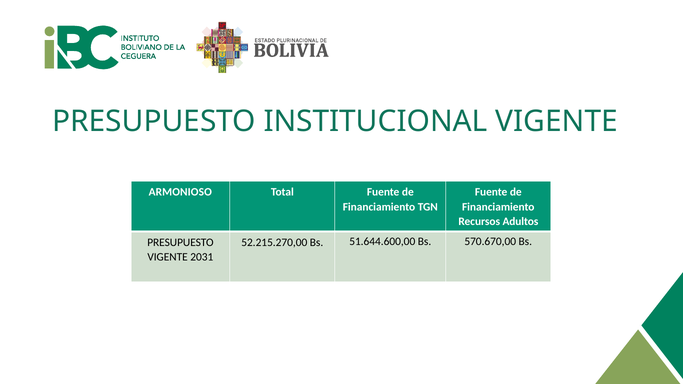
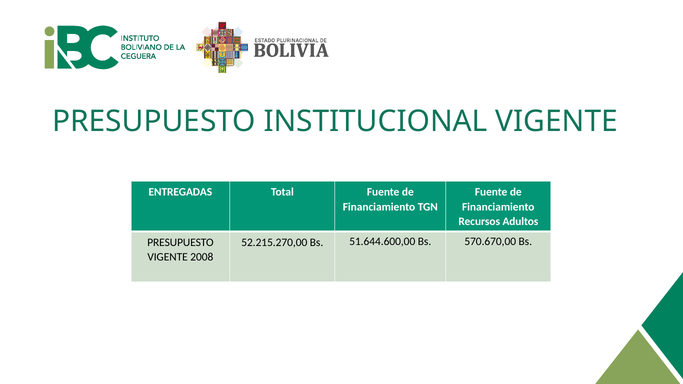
ARMONIOSO: ARMONIOSO -> ENTREGADAS (180, 192)
2031: 2031 -> 2008 (202, 257)
